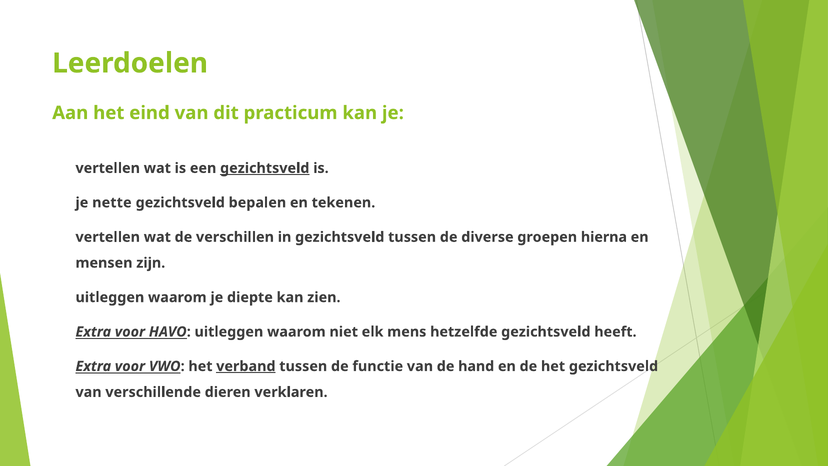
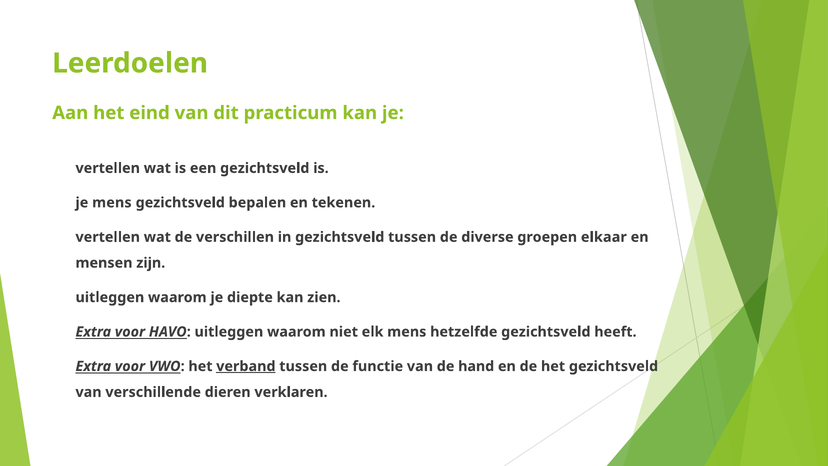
gezichtsveld underline: present -> none (265, 168)
je nette: nette -> mens (112, 203)
hierna: hierna -> elkaar (604, 237)
